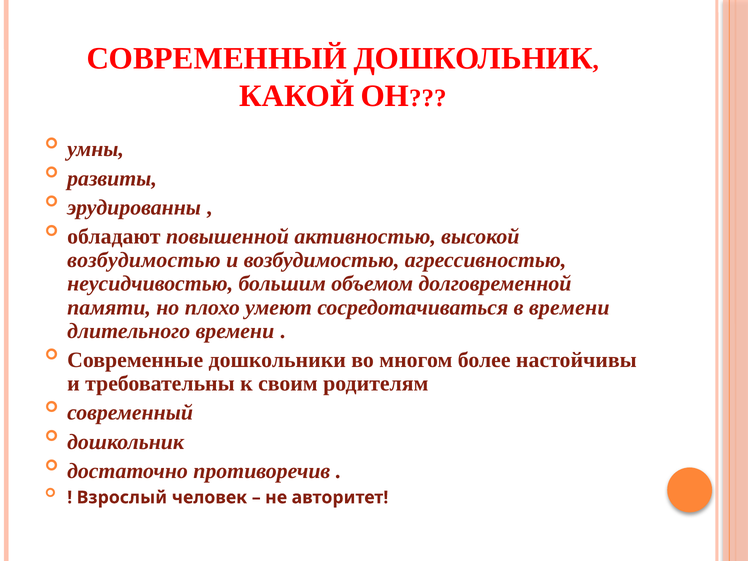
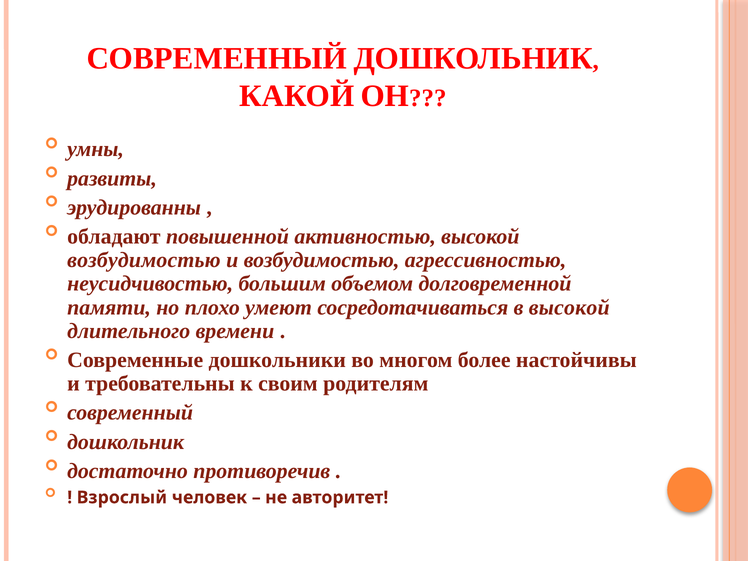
в времени: времени -> высокой (569, 307)
